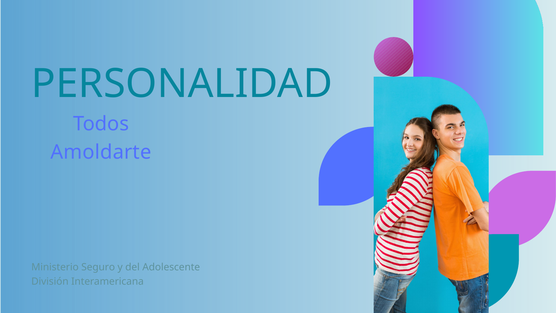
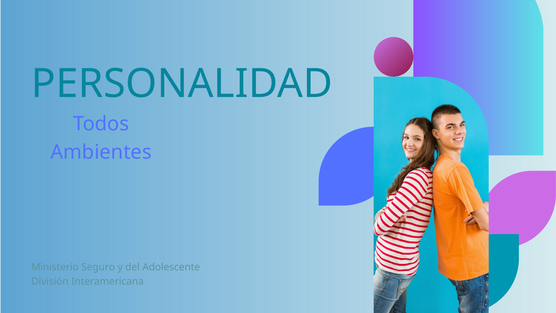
Amoldarte: Amoldarte -> Ambientes (101, 152)
